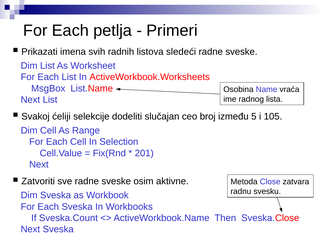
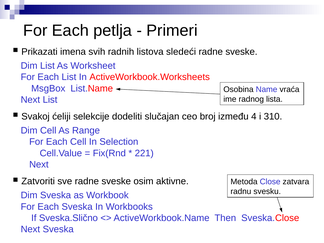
5: 5 -> 4 (254, 116)
105: 105 -> 310 (273, 116)
201: 201 -> 221 (144, 153)
Sveska.Count: Sveska.Count -> Sveska.Slično (68, 218)
